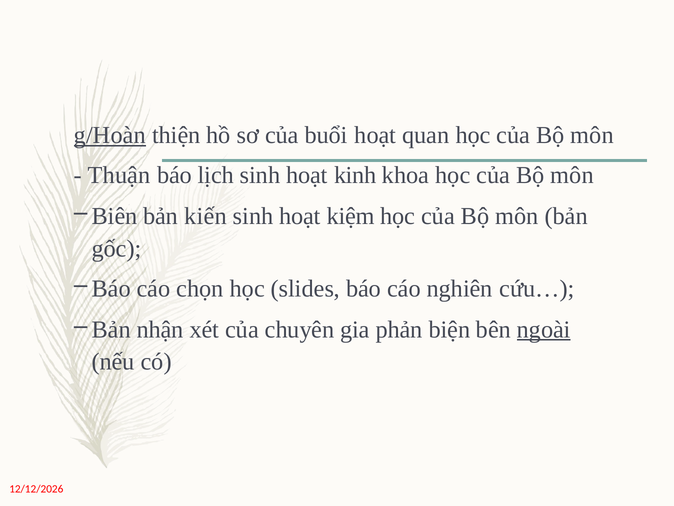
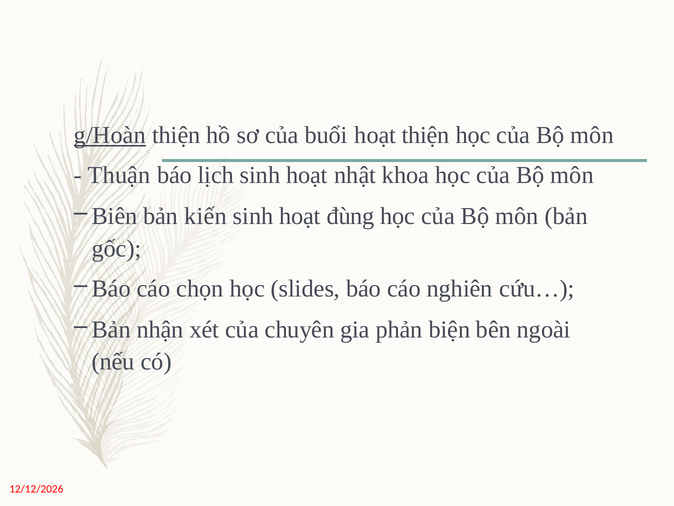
hoạt quan: quan -> thiện (426, 135)
kinh: kinh -> nhật (355, 175)
kiệm: kiệm -> đùng (351, 216)
ngoài underline: present -> none (544, 329)
